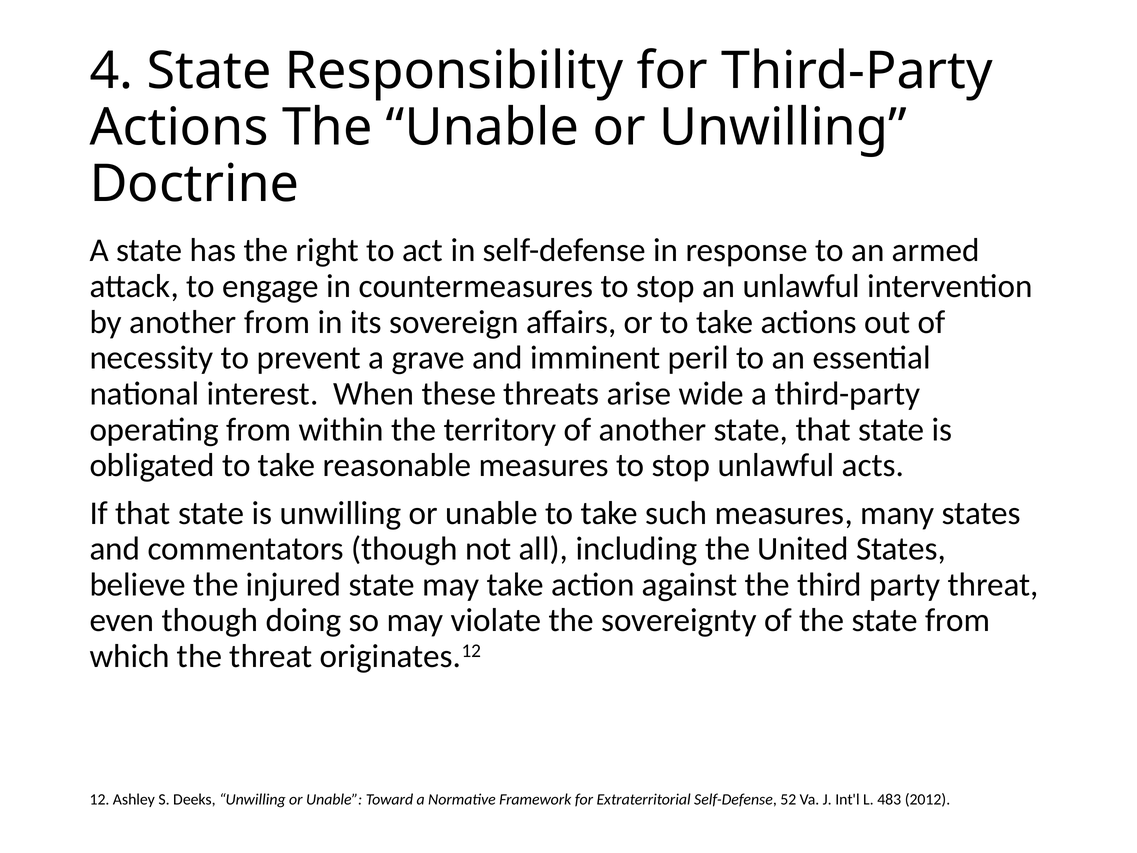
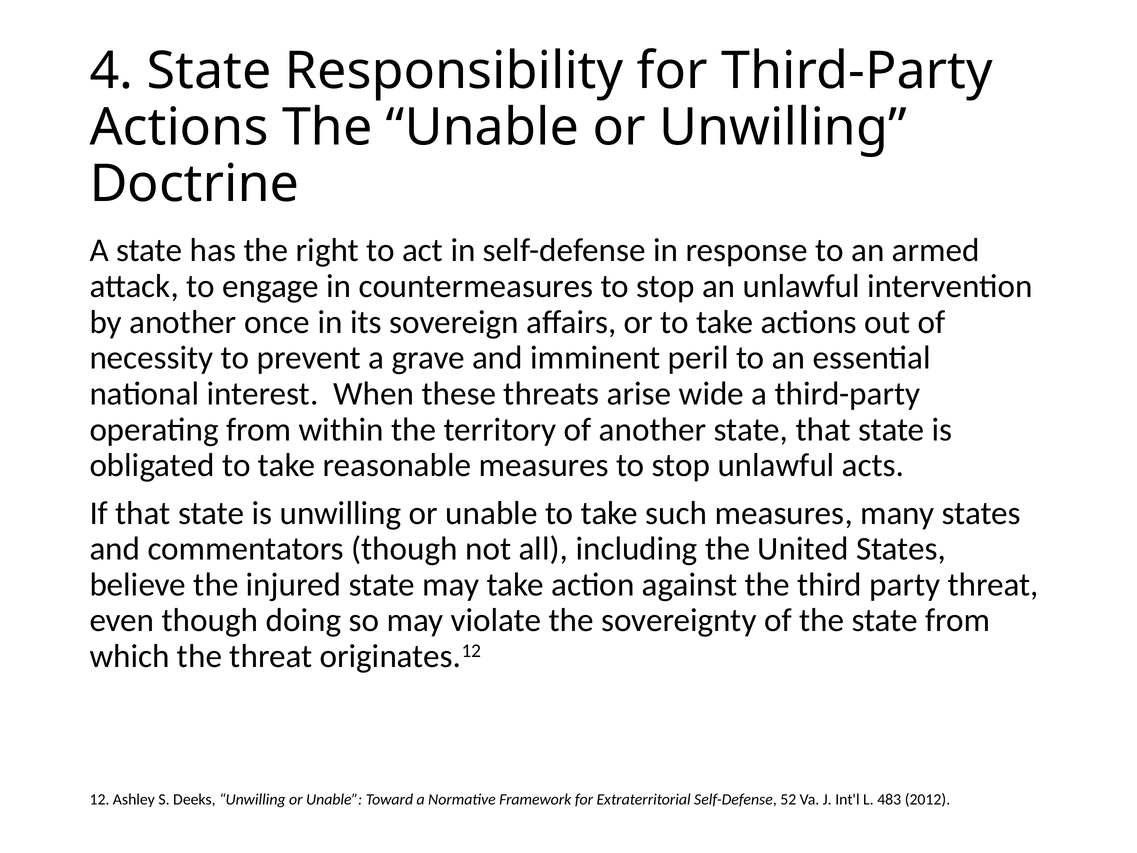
another from: from -> once (277, 322)
